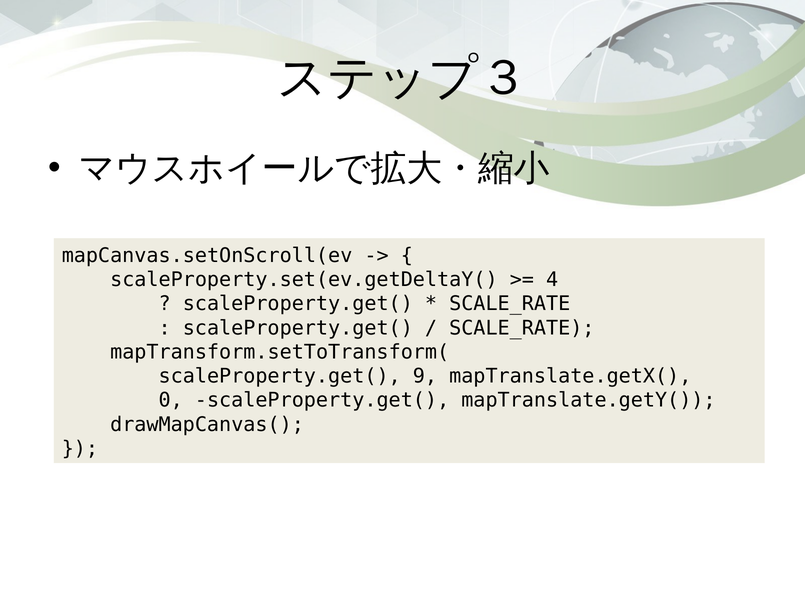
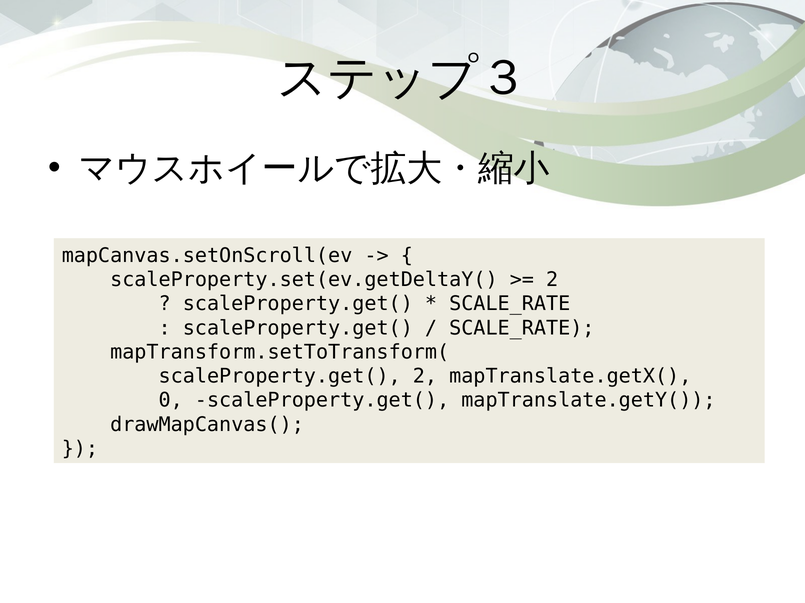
4: 4 -> 2 (552, 280)
scaleProperty.get( 9: 9 -> 2 (425, 377)
